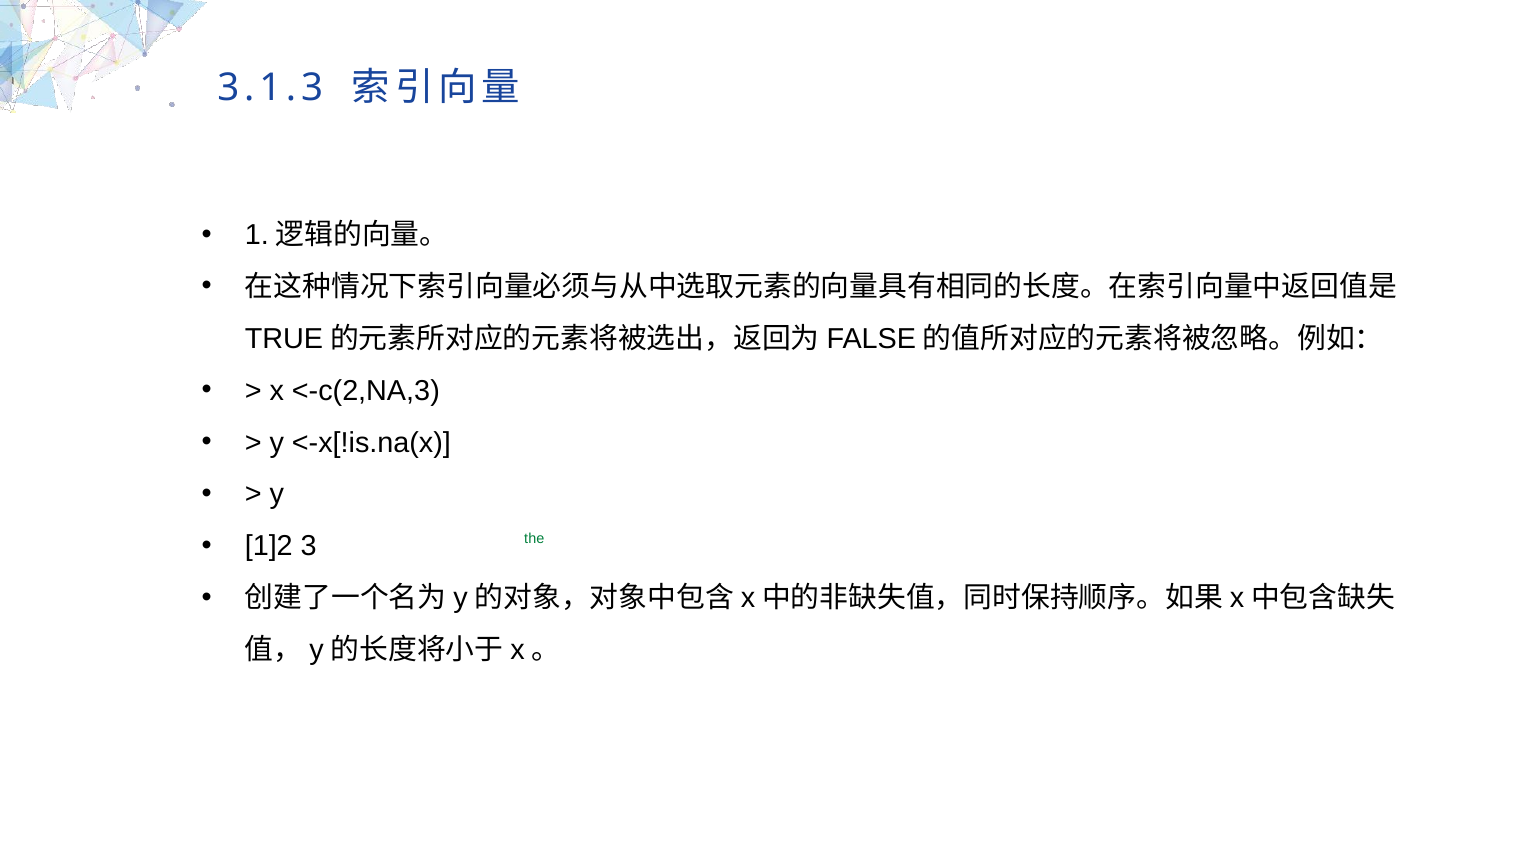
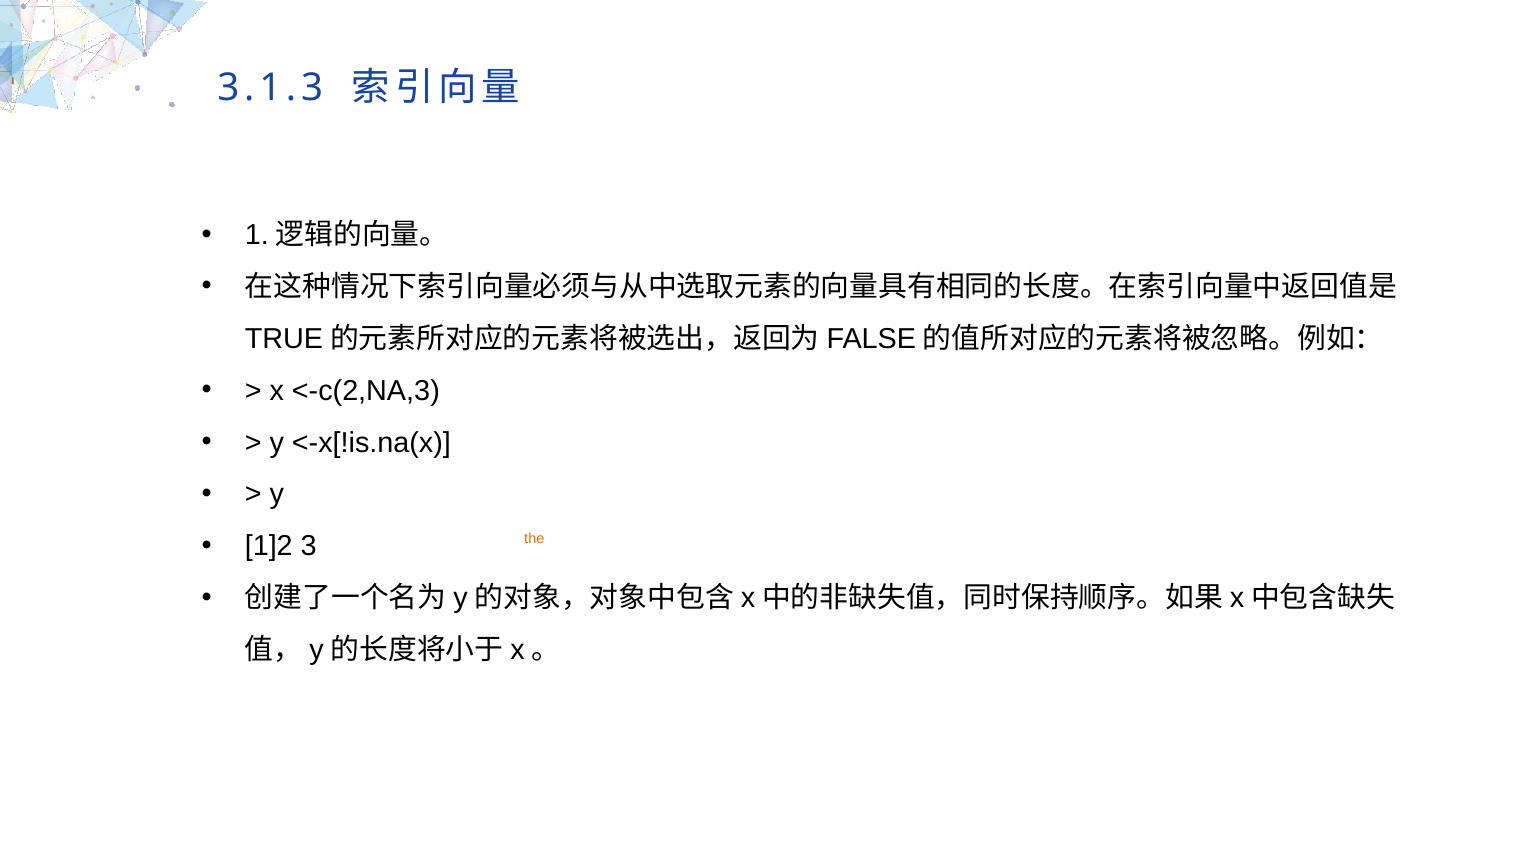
the colour: green -> orange (534, 539)
